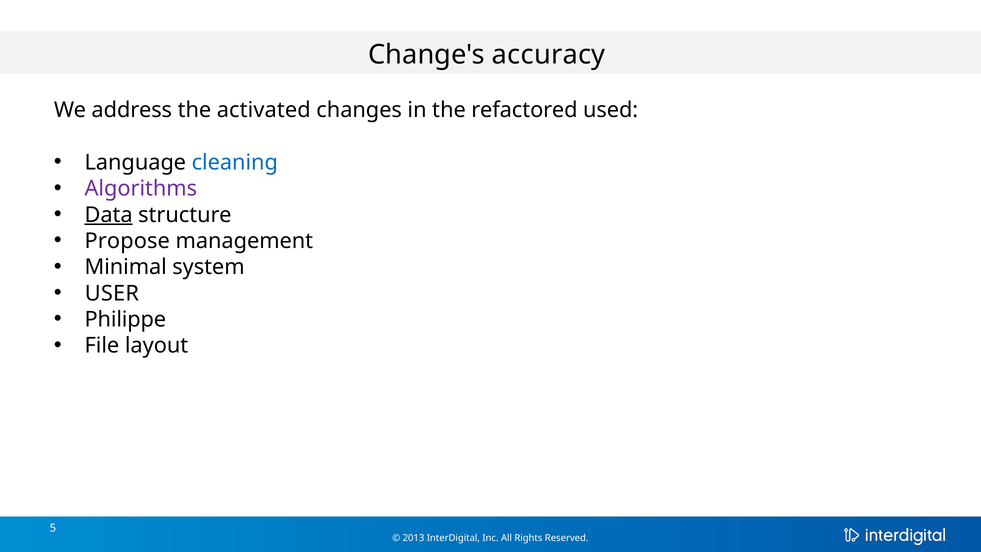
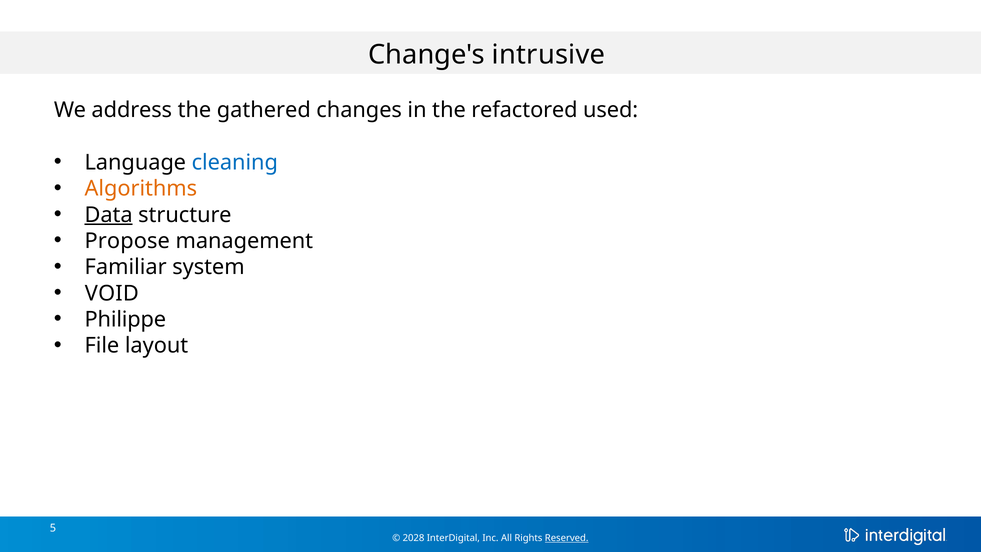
accuracy: accuracy -> intrusive (549, 55)
activated: activated -> gathered (264, 110)
Algorithms colour: purple -> orange (141, 189)
Minimal: Minimal -> Familiar (126, 267)
USER: USER -> VOID (112, 293)
2013: 2013 -> 2028 (414, 538)
Reserved underline: none -> present (567, 538)
